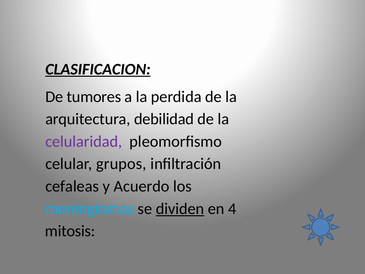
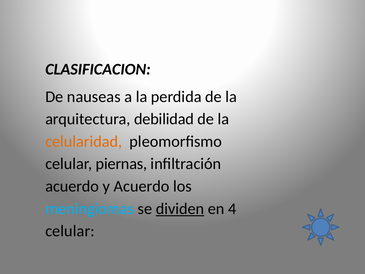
CLASIFICACION underline: present -> none (98, 69)
tumores: tumores -> nauseas (94, 97)
celularidad colour: purple -> orange (84, 141)
grupos: grupos -> piernas (121, 164)
cefaleas: cefaleas -> acuerdo (72, 186)
mitosis: mitosis -> celular (70, 231)
